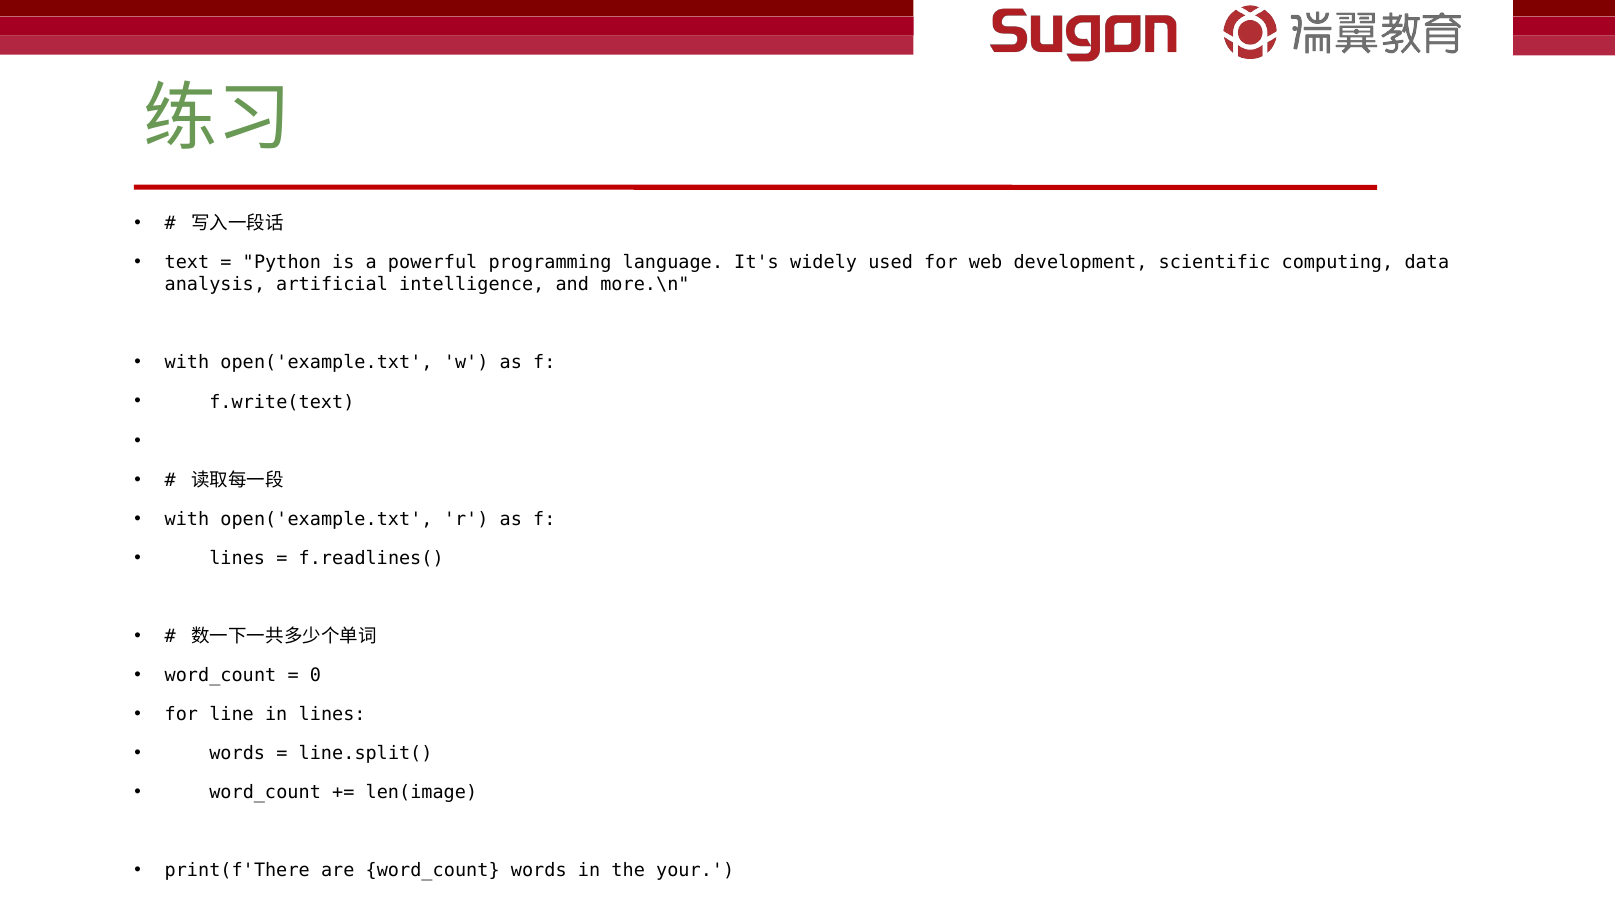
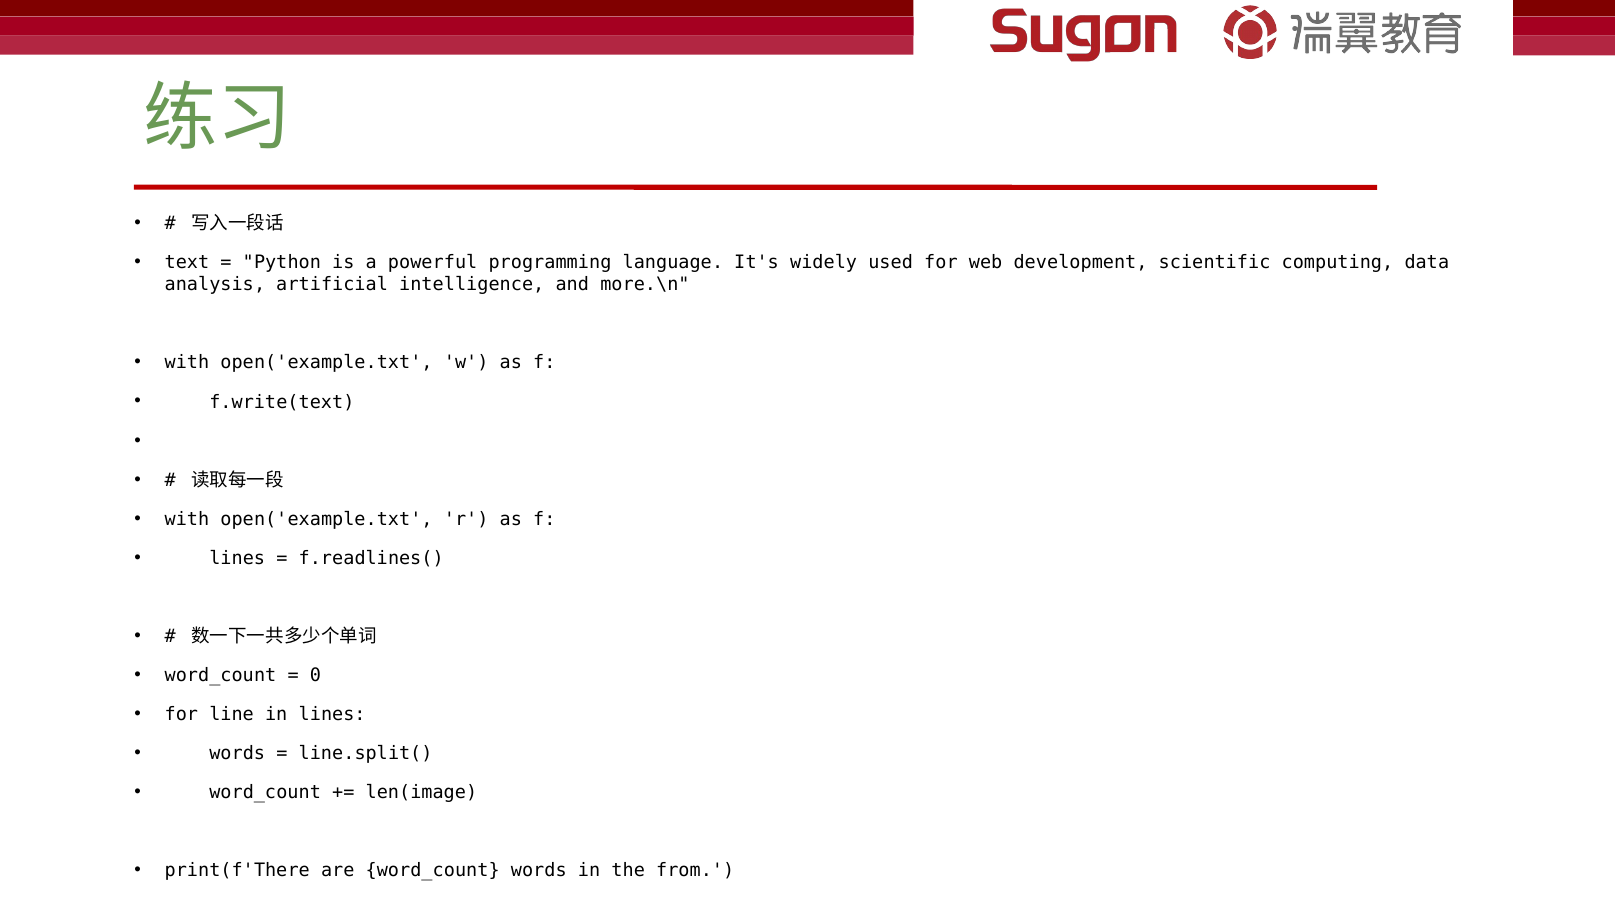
your: your -> from (695, 870)
